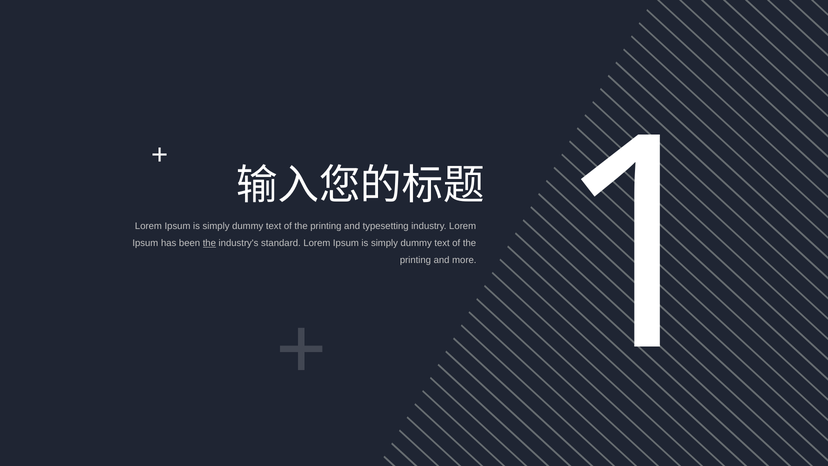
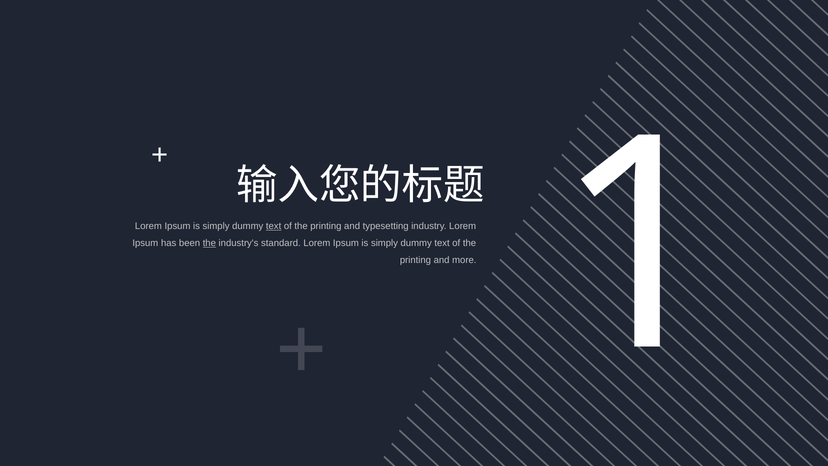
text underline: none -> present (274, 226)
